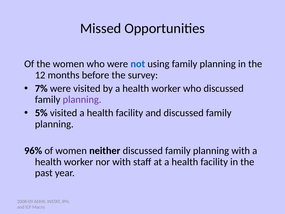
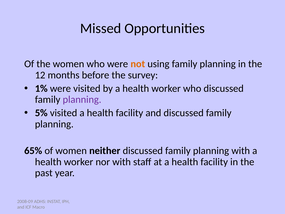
not colour: blue -> orange (138, 64)
7%: 7% -> 1% (41, 88)
96%: 96% -> 65% (33, 151)
